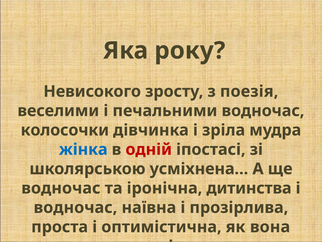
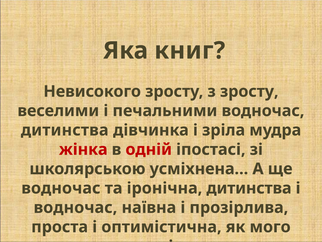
року: року -> книг (190, 50)
з поезія: поезія -> зросту (249, 91)
колосочки: колосочки -> дитинства (65, 130)
жінка colour: blue -> red (83, 149)
вона: вона -> мого (270, 226)
